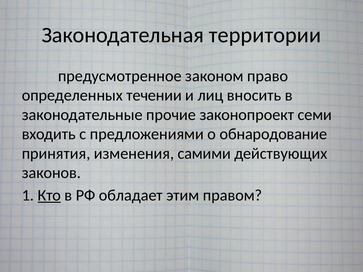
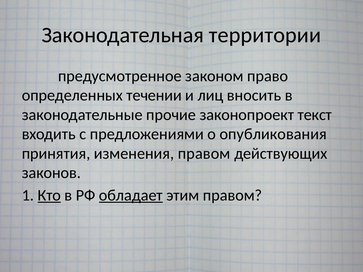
семи: семи -> текст (315, 115)
обнародование: обнародование -> опубликования (273, 134)
изменения самими: самими -> правом (204, 154)
обладает underline: none -> present (131, 196)
